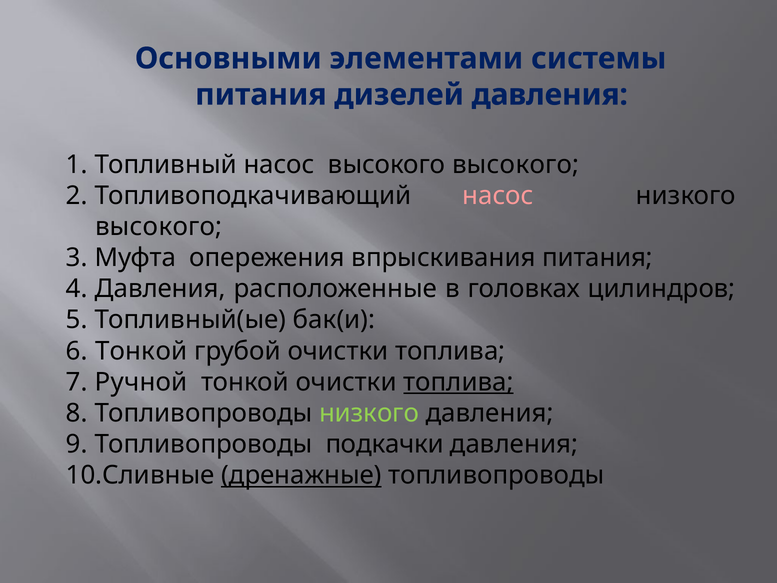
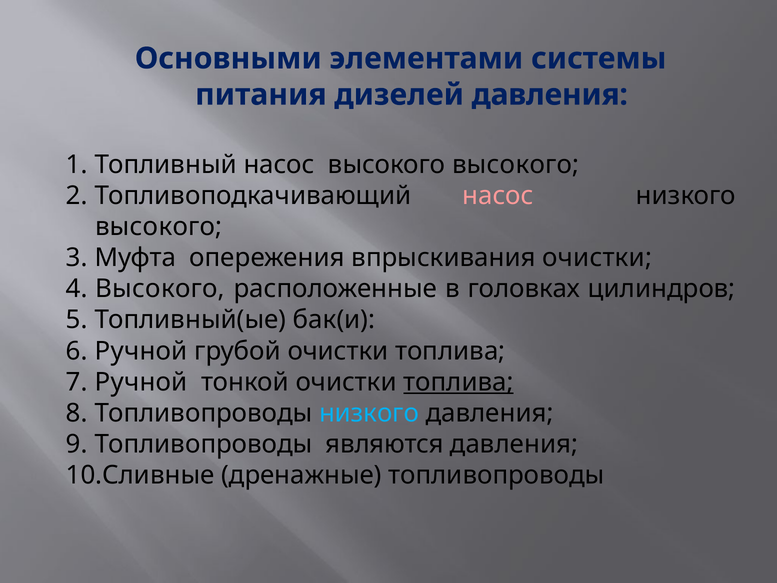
впрыскивания питания: питания -> очистки (597, 258)
Давления: Давления -> Высокого (160, 289)
Тонкой: Тонкой -> Ручной (141, 351)
низкого colour: light green -> light blue (369, 413)
подкачки: подкачки -> являются (385, 444)
дренажные underline: present -> none (301, 475)
